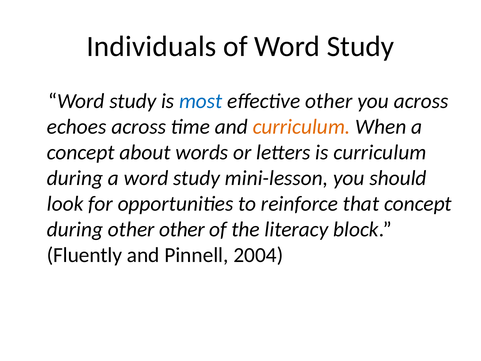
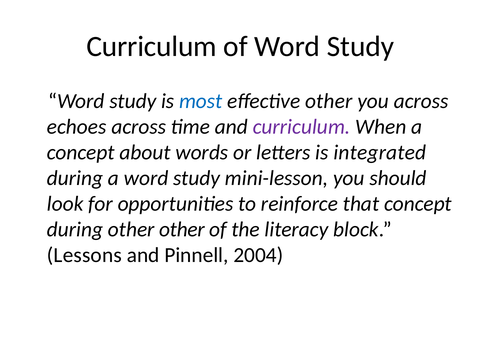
Individuals: Individuals -> Curriculum (152, 47)
curriculum colour: orange -> purple (302, 127)
is curriculum: curriculum -> integrated (380, 152)
Fluently: Fluently -> Lessons (84, 255)
